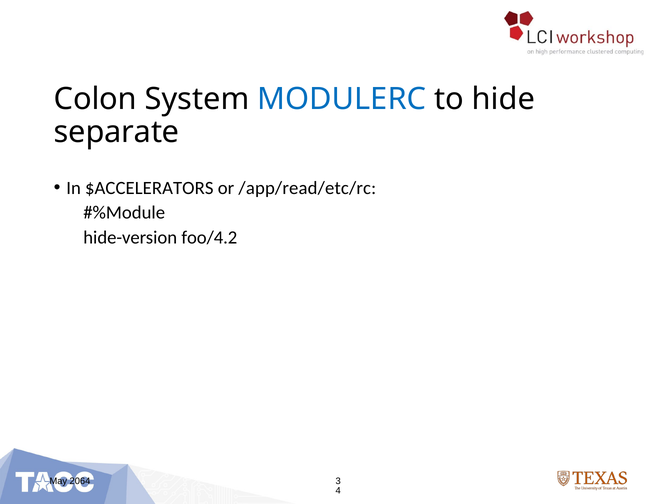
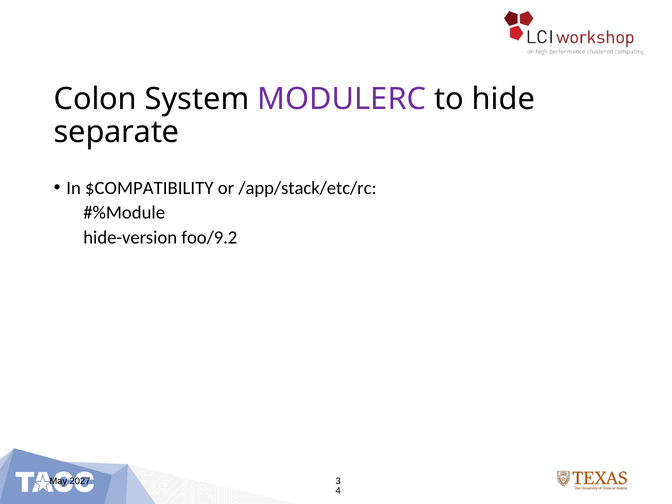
MODULERC colour: blue -> purple (342, 99)
$ACCELERATORS: $ACCELERATORS -> $COMPATIBILITY (149, 188)
/app/read/etc/rc: /app/read/etc/rc -> /app/stack/etc/rc (307, 188)
foo/4.2: foo/4.2 -> foo/9.2 (209, 237)
2064: 2064 -> 2027 (80, 481)
